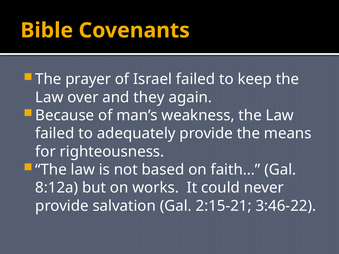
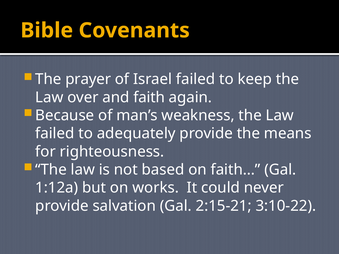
and they: they -> faith (149, 97)
8:12a: 8:12a -> 1:12a (57, 188)
3:46-22: 3:46-22 -> 3:10-22 (286, 206)
